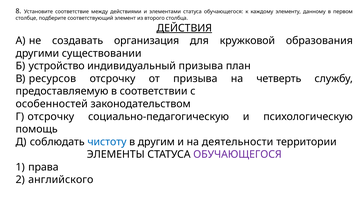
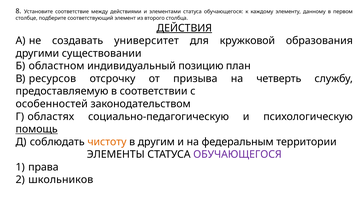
организация: организация -> университет (146, 41)
устройство: устройство -> областном (57, 66)
индивидуальный призыва: призыва -> позицию (201, 66)
Г отсрочку: отсрочку -> областях (51, 117)
помощь underline: none -> present (37, 129)
чистоту colour: blue -> orange (107, 142)
деятельности: деятельности -> федеральным (238, 142)
английского: английского -> школьников (61, 180)
